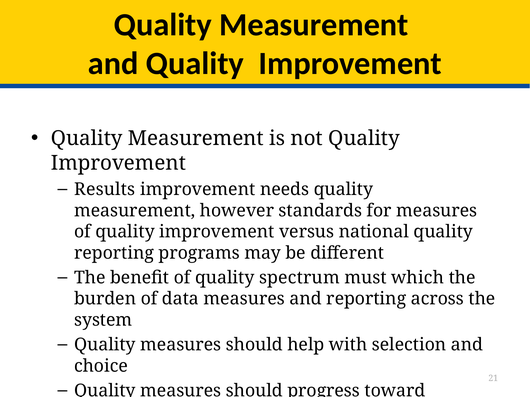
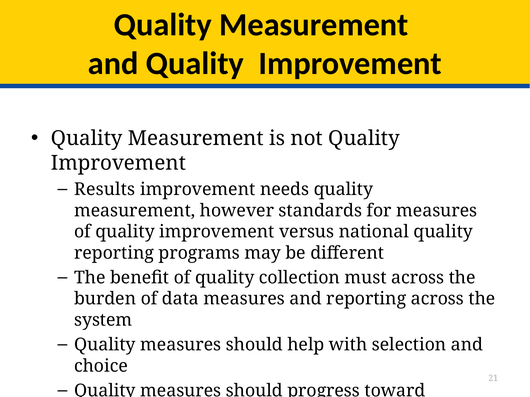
spectrum: spectrum -> collection (299, 278)
must which: which -> across (418, 278)
